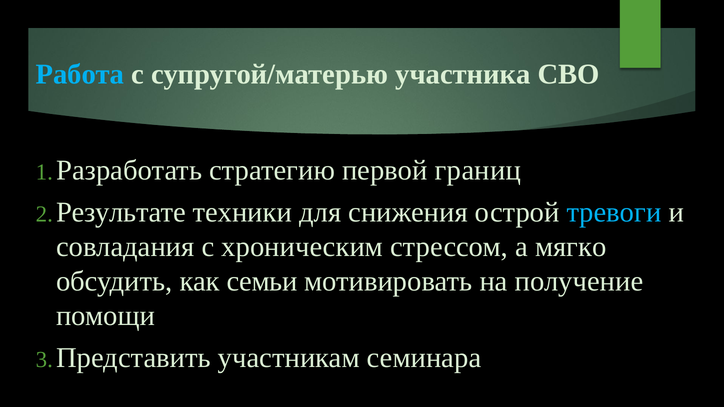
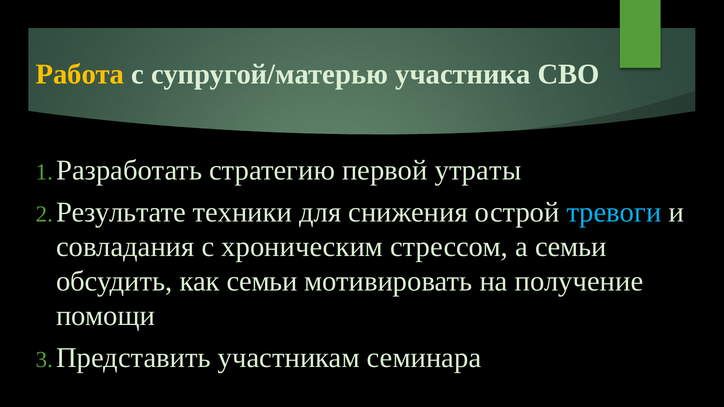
Работа colour: light blue -> yellow (80, 75)
границ: границ -> утраты (478, 171)
а мягко: мягко -> семьи (571, 247)
